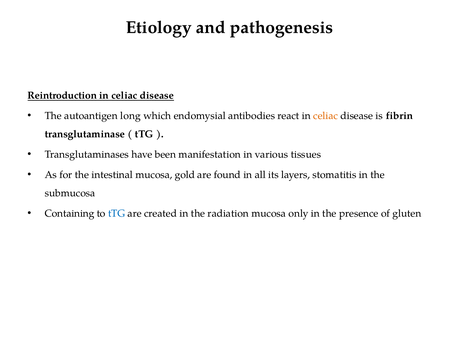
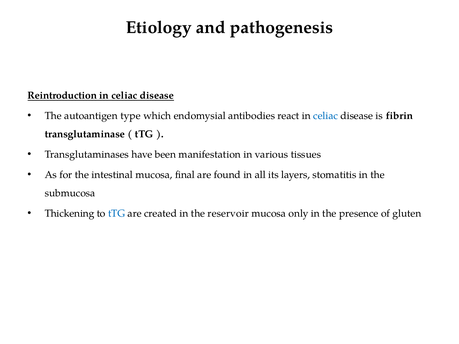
long: long -> type (131, 116)
celiac colour: orange -> blue (326, 116)
gold: gold -> final (185, 175)
Containing: Containing -> Thickening (70, 214)
radiation: radiation -> reservoir (228, 214)
